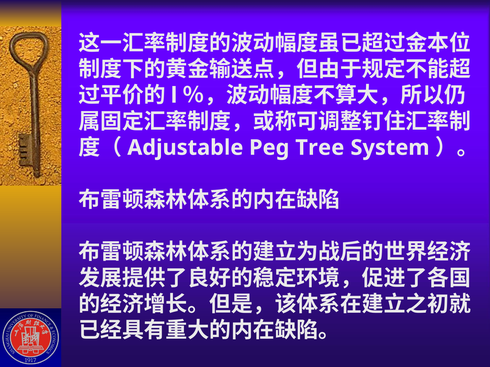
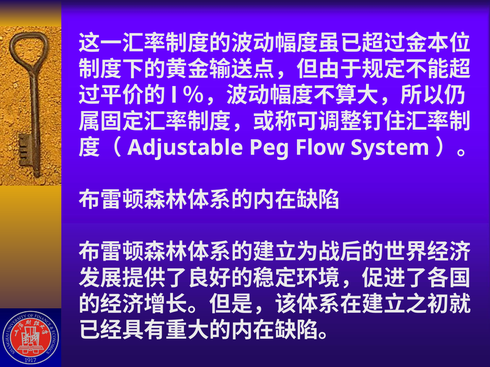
Tree: Tree -> Flow (320, 148)
